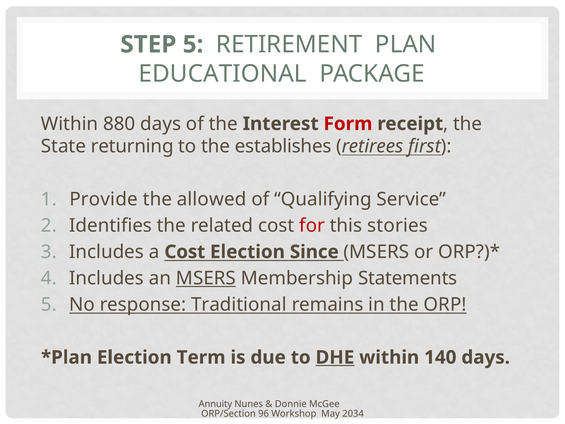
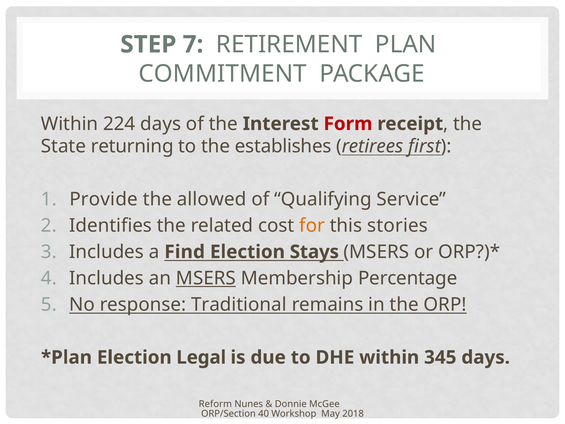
STEP 5: 5 -> 7 (193, 44)
EDUCATIONAL: EDUCATIONAL -> COMMITMENT (223, 74)
880: 880 -> 224 (119, 124)
for colour: red -> orange (312, 225)
a Cost: Cost -> Find (185, 252)
Since: Since -> Stays (314, 252)
Statements: Statements -> Percentage (408, 278)
Term: Term -> Legal (201, 357)
DHE underline: present -> none (335, 357)
140: 140 -> 345 (440, 357)
Annuity: Annuity -> Reform (215, 404)
96: 96 -> 40 (264, 413)
2034: 2034 -> 2018 (353, 413)
